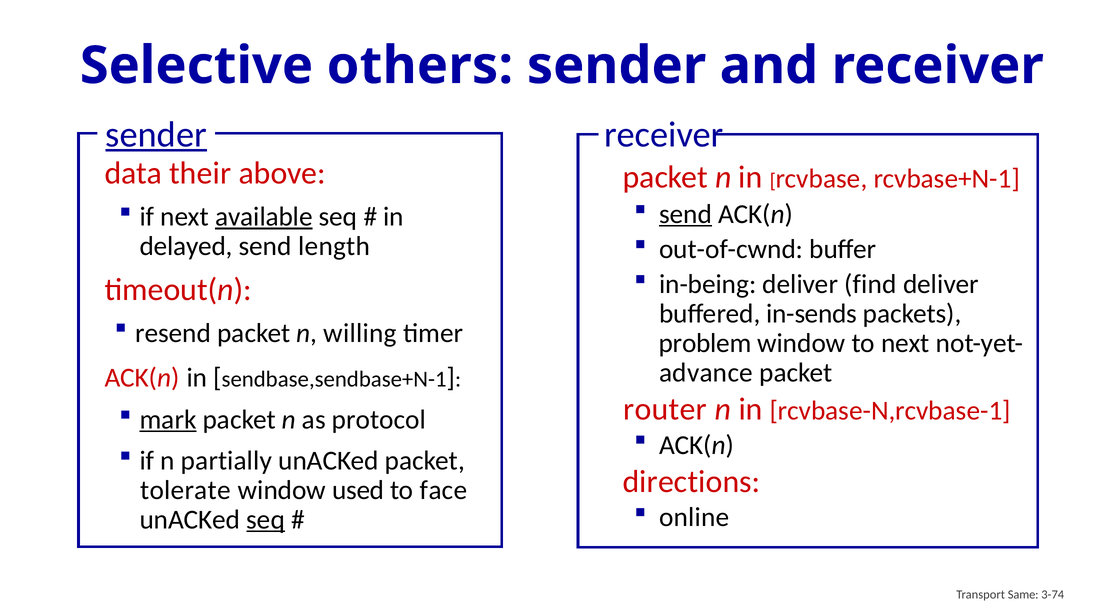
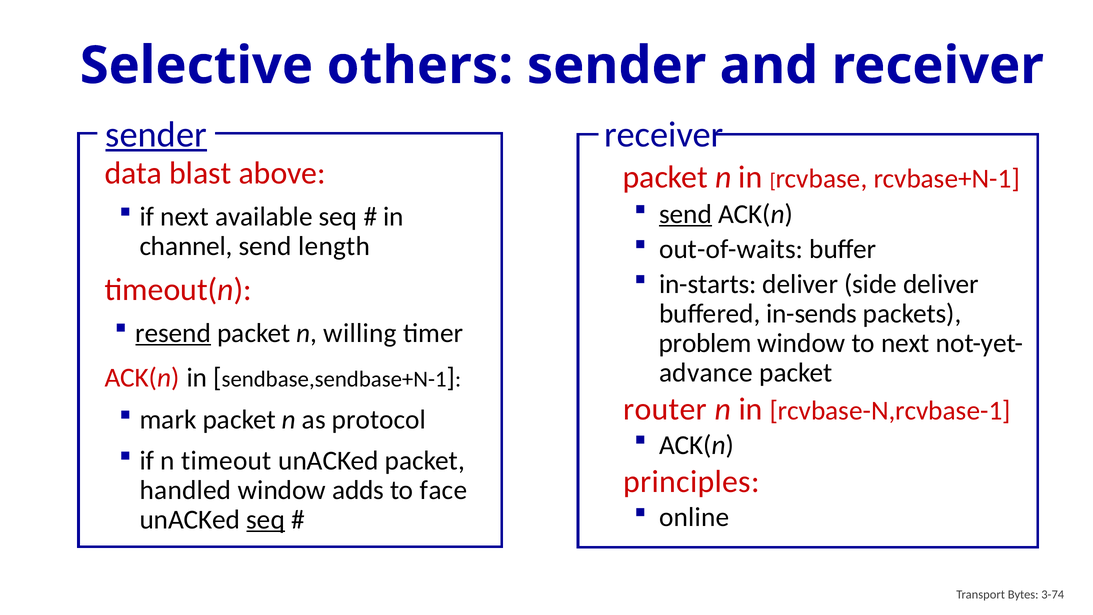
their: their -> blast (200, 173)
available underline: present -> none (264, 217)
delayed: delayed -> channel (186, 246)
out-of-cwnd: out-of-cwnd -> out-of-waits (731, 249)
in-being: in-being -> in-starts (708, 284)
find: find -> side (871, 284)
resend underline: none -> present (173, 333)
mark underline: present -> none (168, 420)
partially: partially -> timeout (226, 460)
directions: directions -> principles (691, 482)
tolerate: tolerate -> handled (185, 490)
used: used -> adds (358, 490)
Same: Same -> Bytes (1023, 595)
